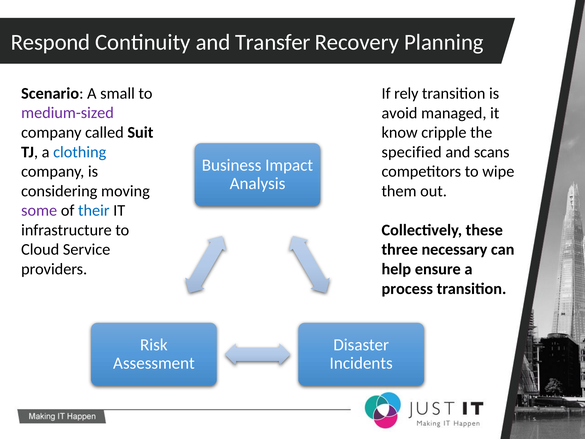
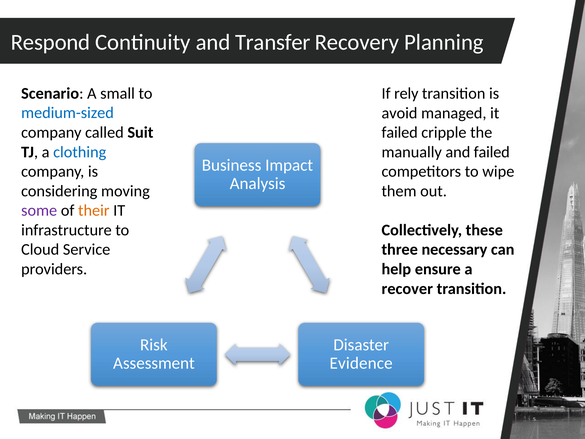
medium-sized colour: purple -> blue (68, 113)
know: know -> failed (400, 132)
specified: specified -> manually (412, 152)
and scans: scans -> failed (492, 152)
their colour: blue -> orange (94, 210)
process: process -> recover (407, 288)
Incidents: Incidents -> Evidence (361, 363)
